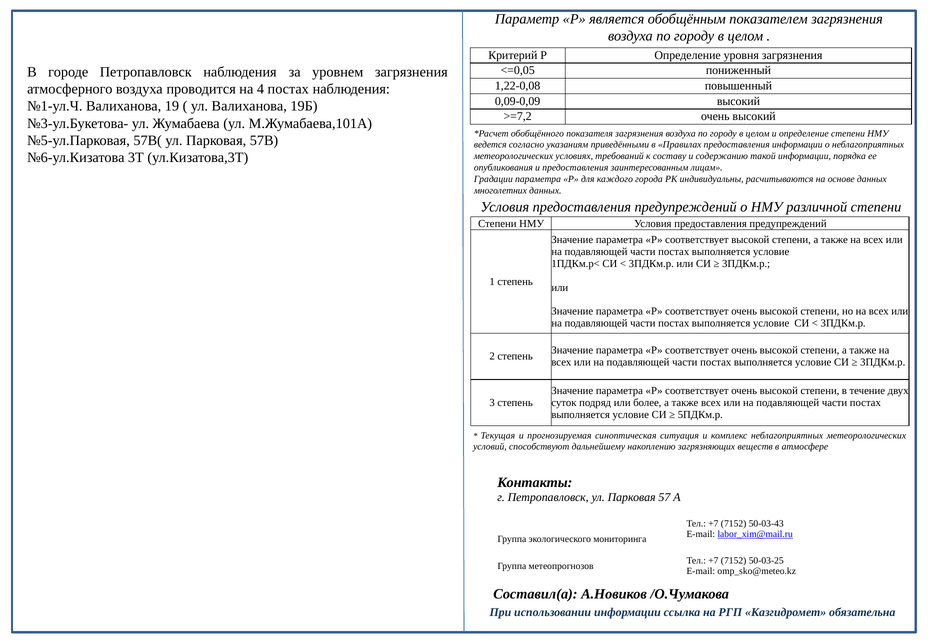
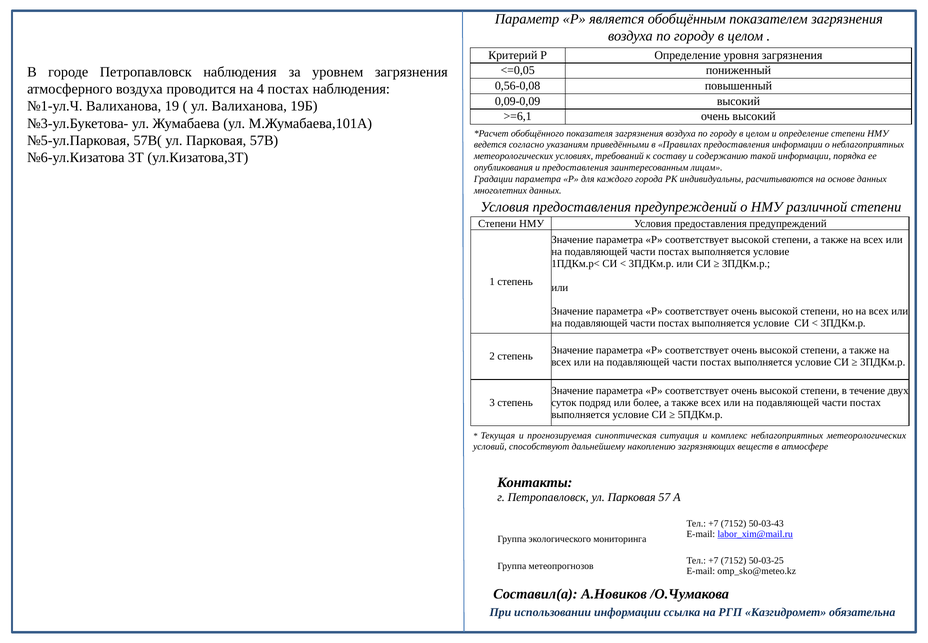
1,22-0,08: 1,22-0,08 -> 0,56-0,08 (518, 86)
>=7,2: >=7,2 -> >=6,1 (518, 116)
